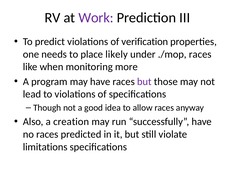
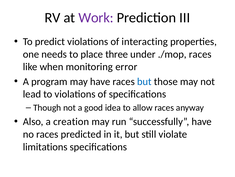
verification: verification -> interacting (145, 41)
likely: likely -> three (117, 54)
more: more -> error (126, 67)
but colour: purple -> blue (144, 81)
